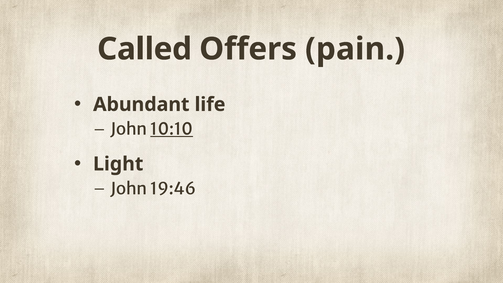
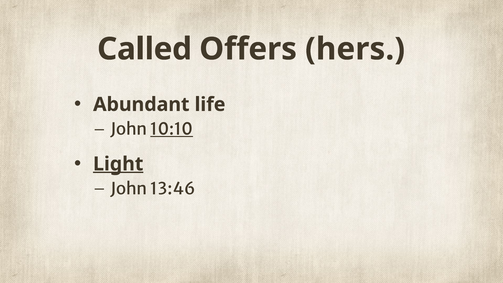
pain: pain -> hers (355, 49)
Light underline: none -> present (118, 164)
19:46: 19:46 -> 13:46 (173, 189)
